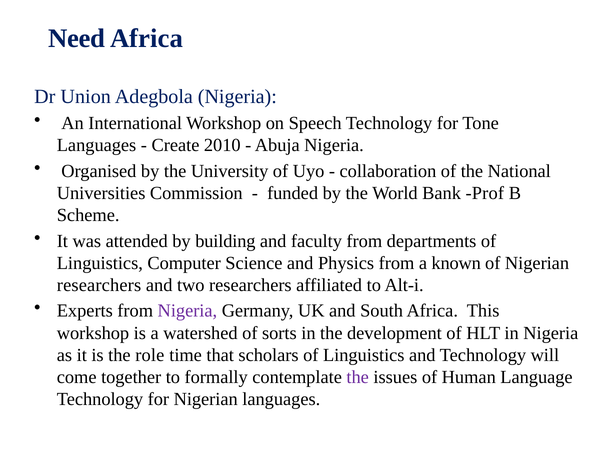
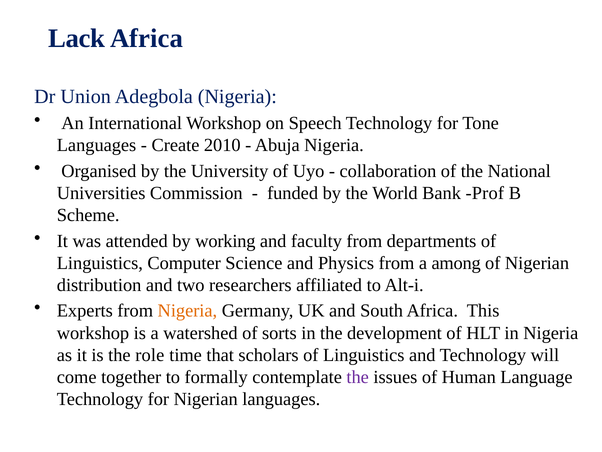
Need: Need -> Lack (77, 39)
building: building -> working (225, 241)
known: known -> among (456, 263)
researchers: researchers -> distribution (99, 285)
Nigeria colour: purple -> orange (187, 311)
